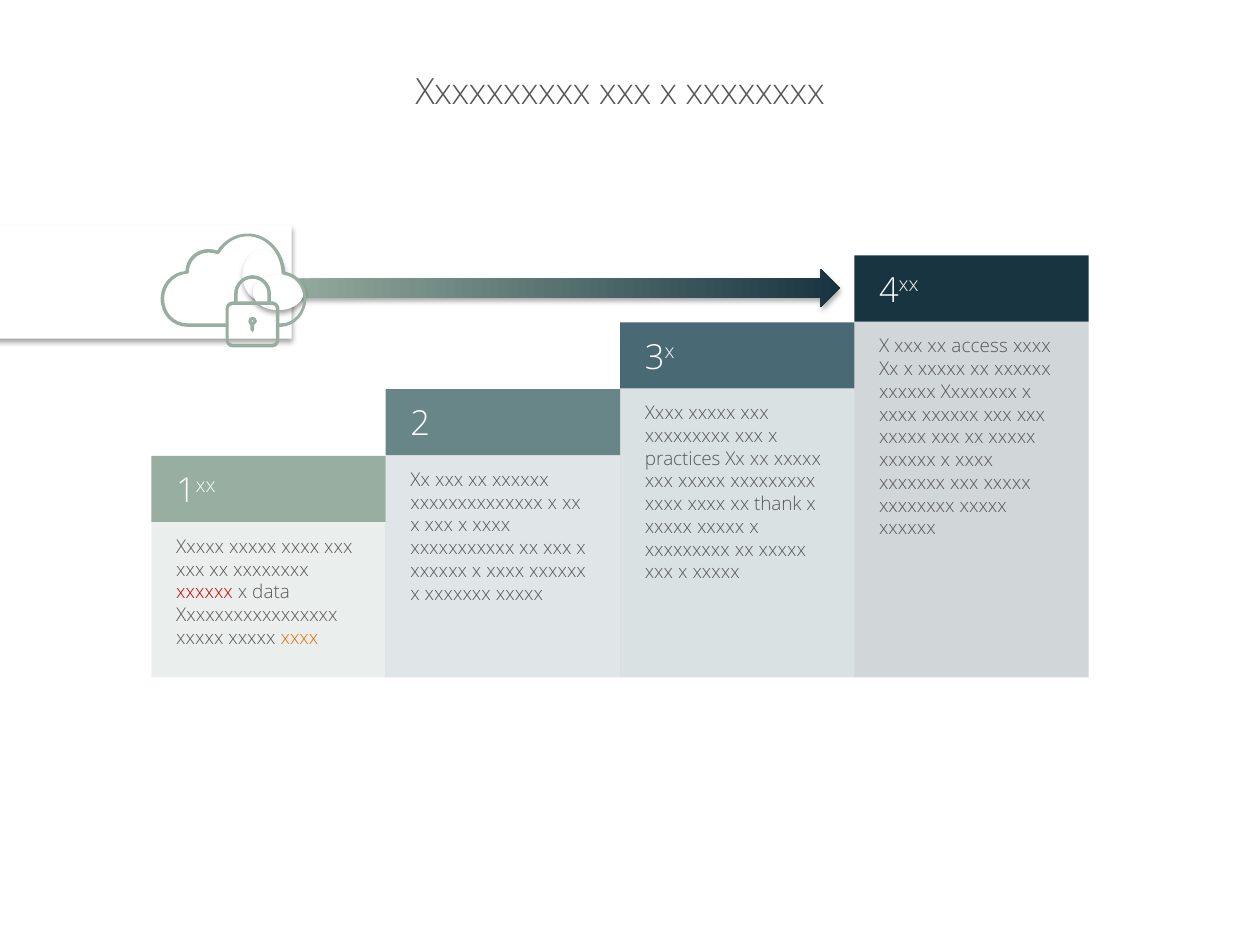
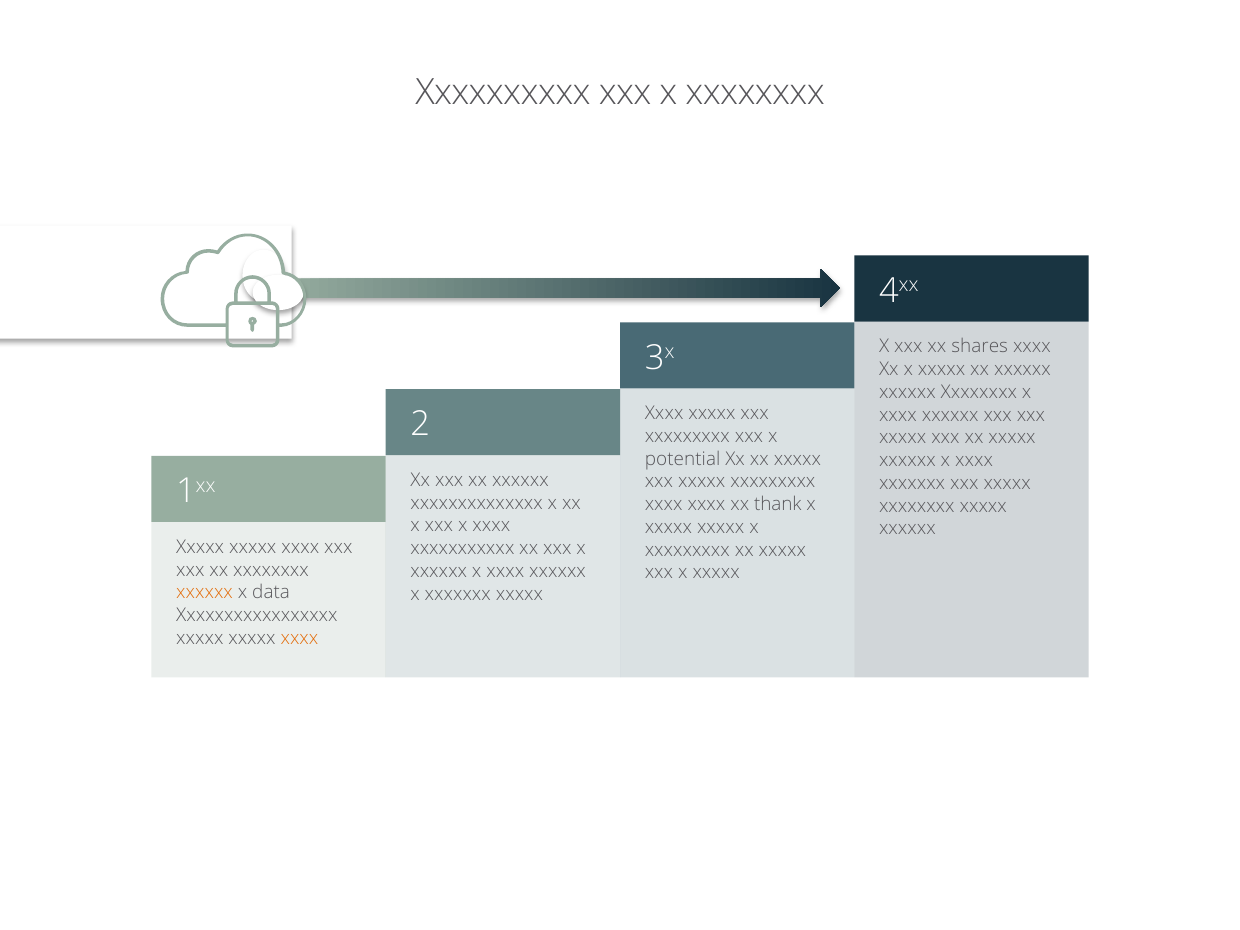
access: access -> shares (980, 347)
practices: practices -> potential (683, 459)
xxxxxx colour: red -> orange (205, 593)
